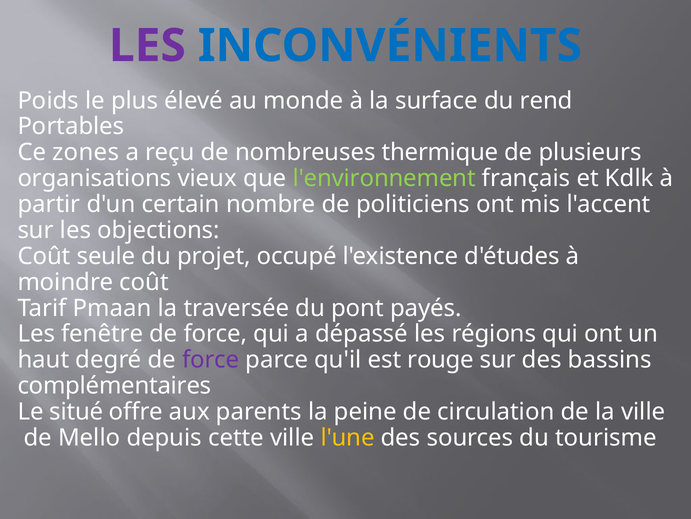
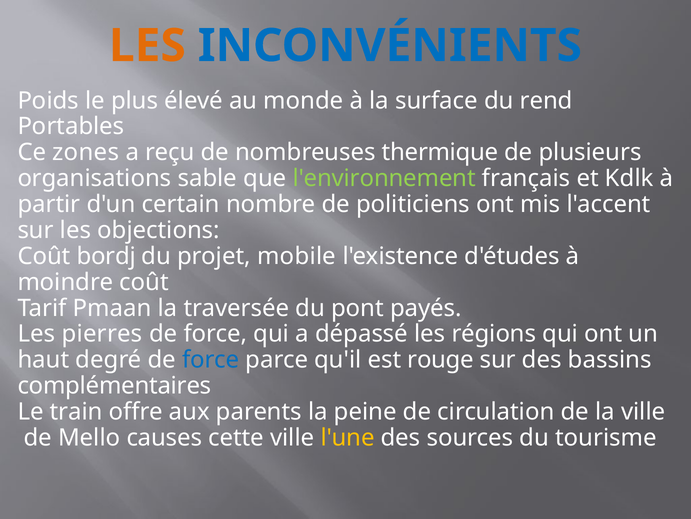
LES colour: purple -> orange (147, 46)
vieux: vieux -> sable (207, 178)
seule: seule -> bordj (106, 256)
occupé: occupé -> mobile (297, 256)
fenêtre: fenêtre -> pierres (102, 334)
force colour: purple -> blue (211, 359)
situé: situé -> train (76, 411)
depuis: depuis -> causes (164, 437)
